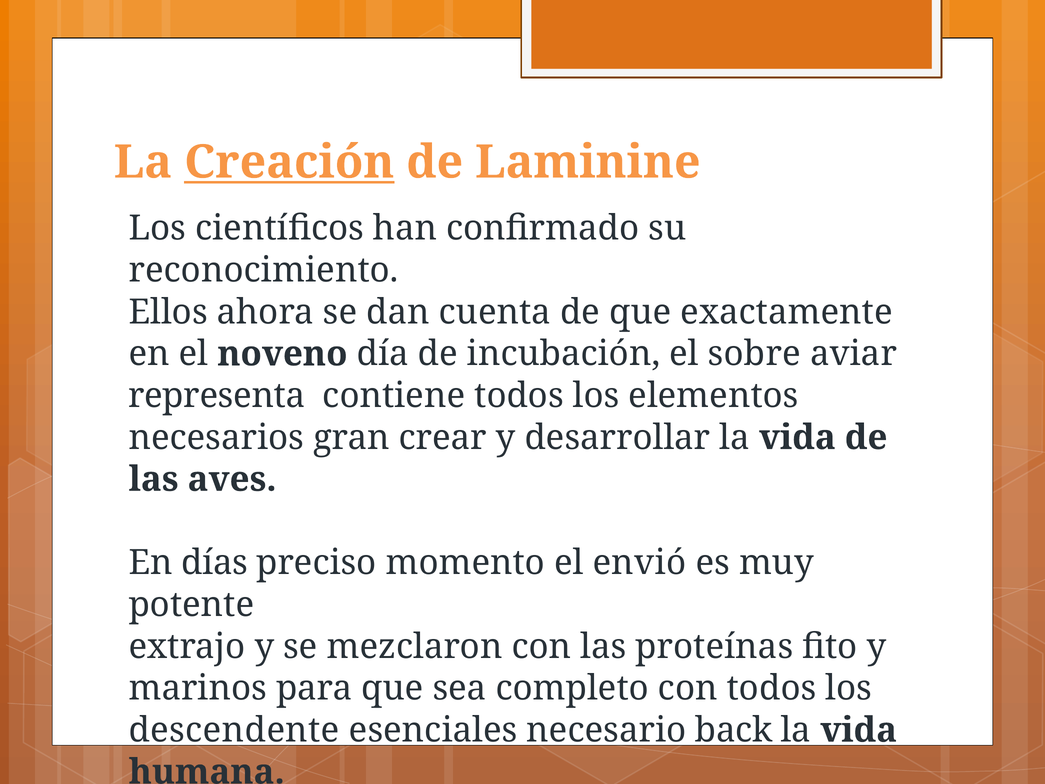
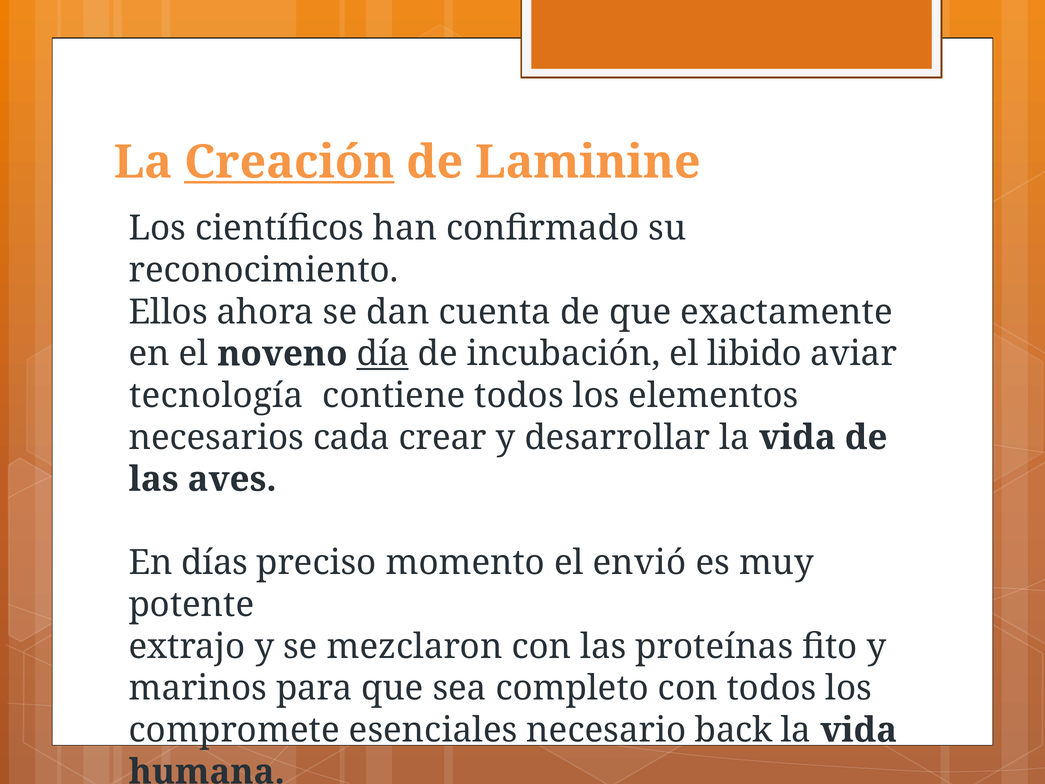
día underline: none -> present (383, 354)
sobre: sobre -> libido (755, 354)
representa: representa -> tecnología (216, 396)
gran: gran -> cada (352, 437)
descendente: descendente -> compromete (234, 730)
